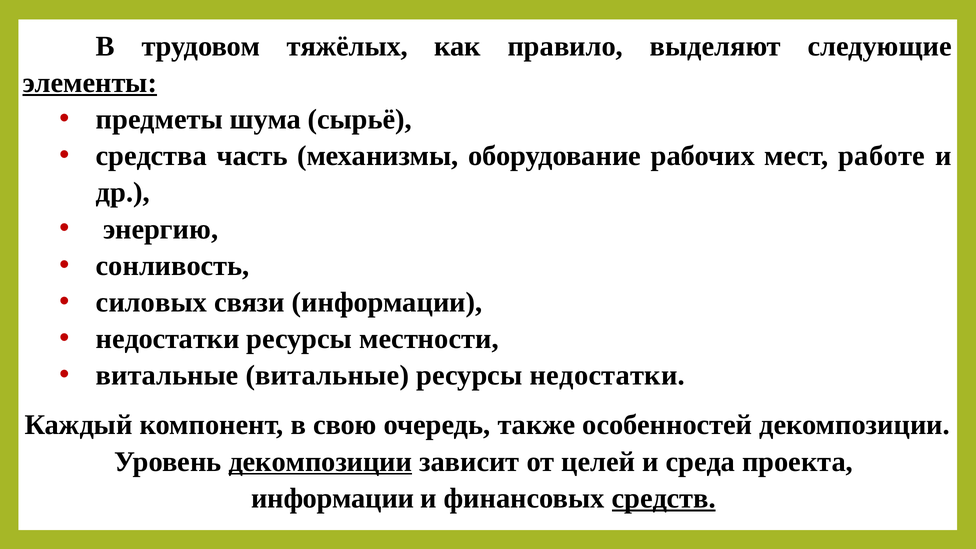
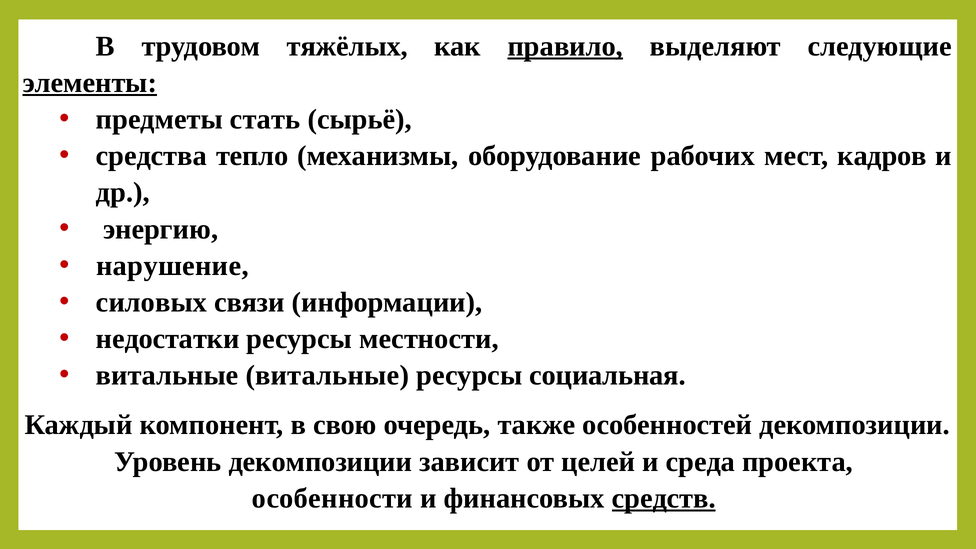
правило underline: none -> present (565, 46)
шума: шума -> стать (265, 119)
часть: часть -> тепло (252, 156)
работе: работе -> кадров (882, 156)
сонливость: сонливость -> нарушение (172, 266)
ресурсы недостатки: недостатки -> социальная (608, 375)
декомпозиции underline: present -> none (320, 462)
информации: информации -> особенности (332, 498)
